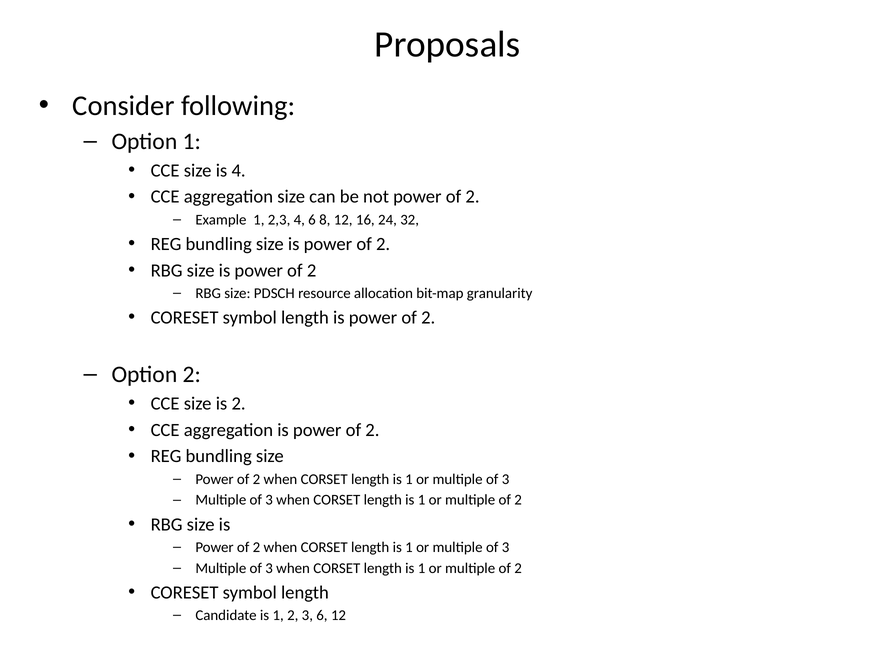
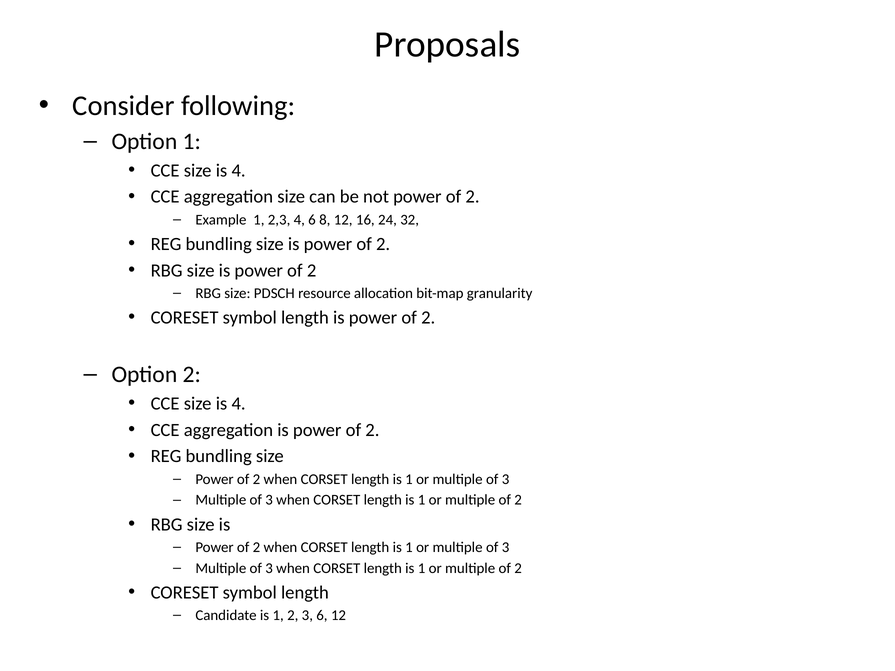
2: 2 -> 4 (239, 404)
